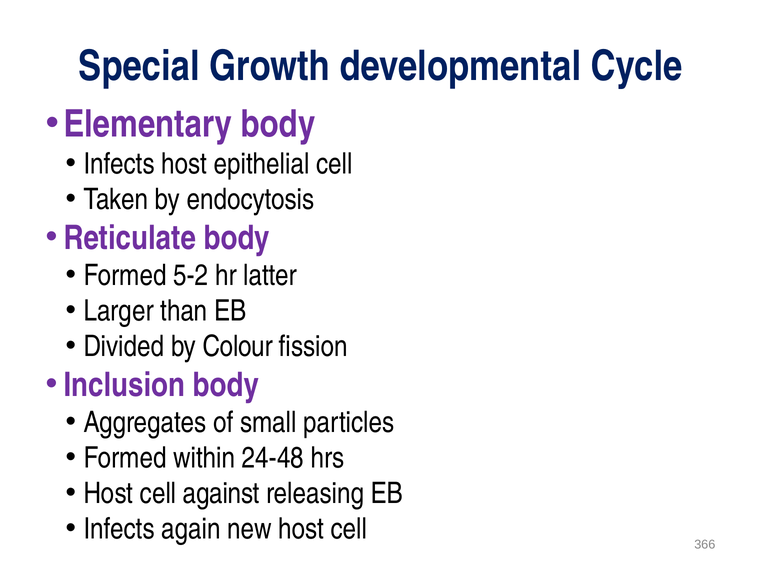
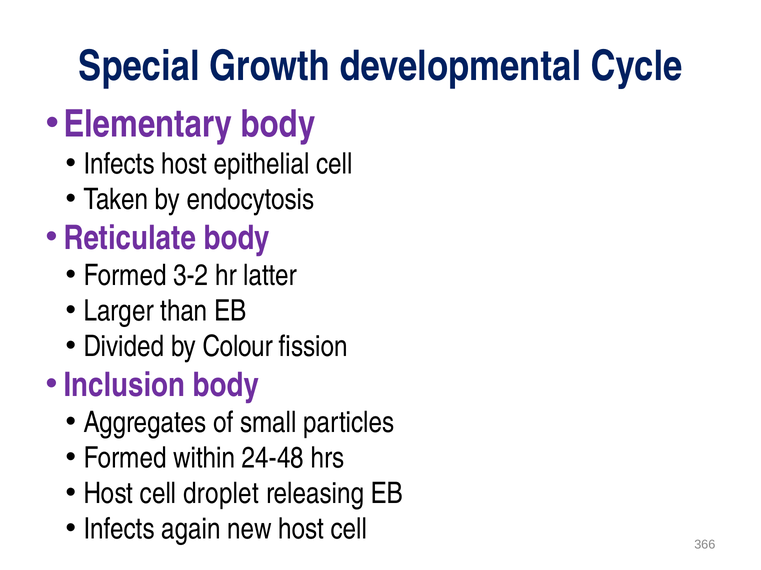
5-2: 5-2 -> 3-2 (191, 276)
against: against -> droplet (221, 494)
